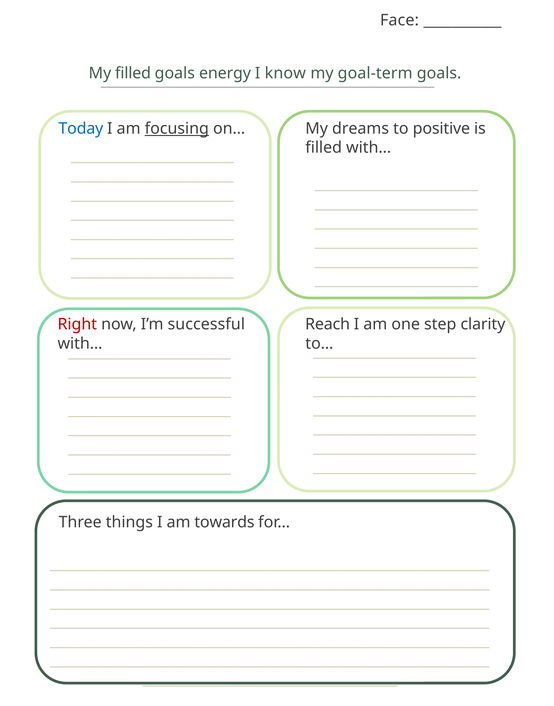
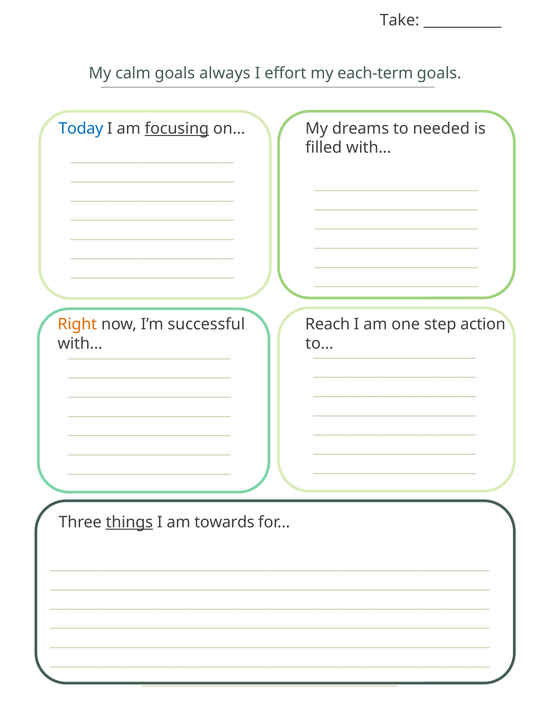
Face: Face -> Take (400, 20)
My filled: filled -> calm (133, 73)
energy: energy -> always (225, 73)
know: know -> effort (285, 73)
goal-term: goal-term -> each-term (375, 73)
positive: positive -> needed (441, 128)
Right colour: red -> orange (77, 324)
clarity: clarity -> action (483, 324)
things underline: none -> present (129, 522)
